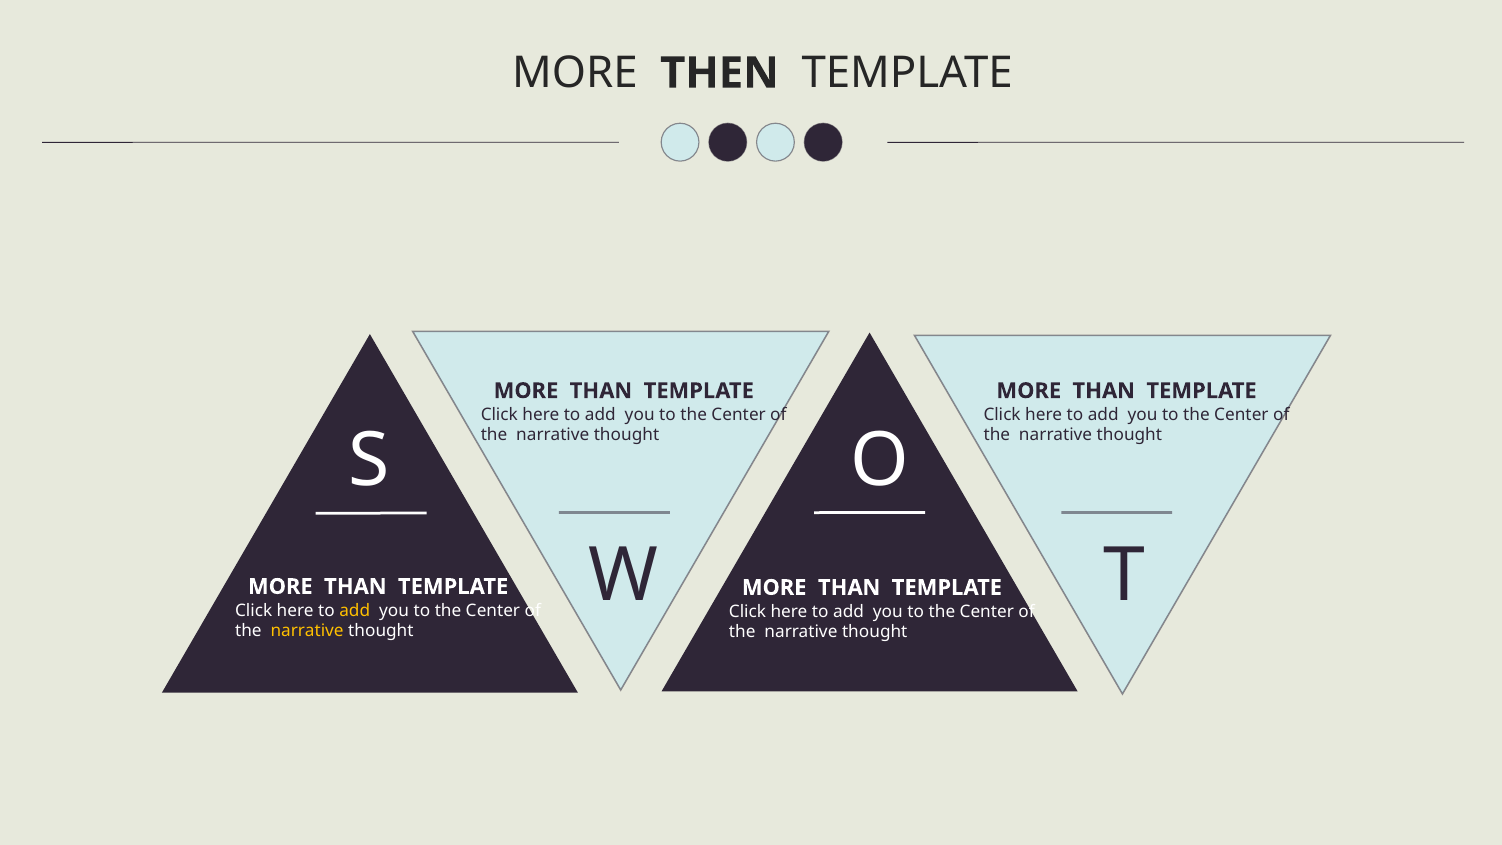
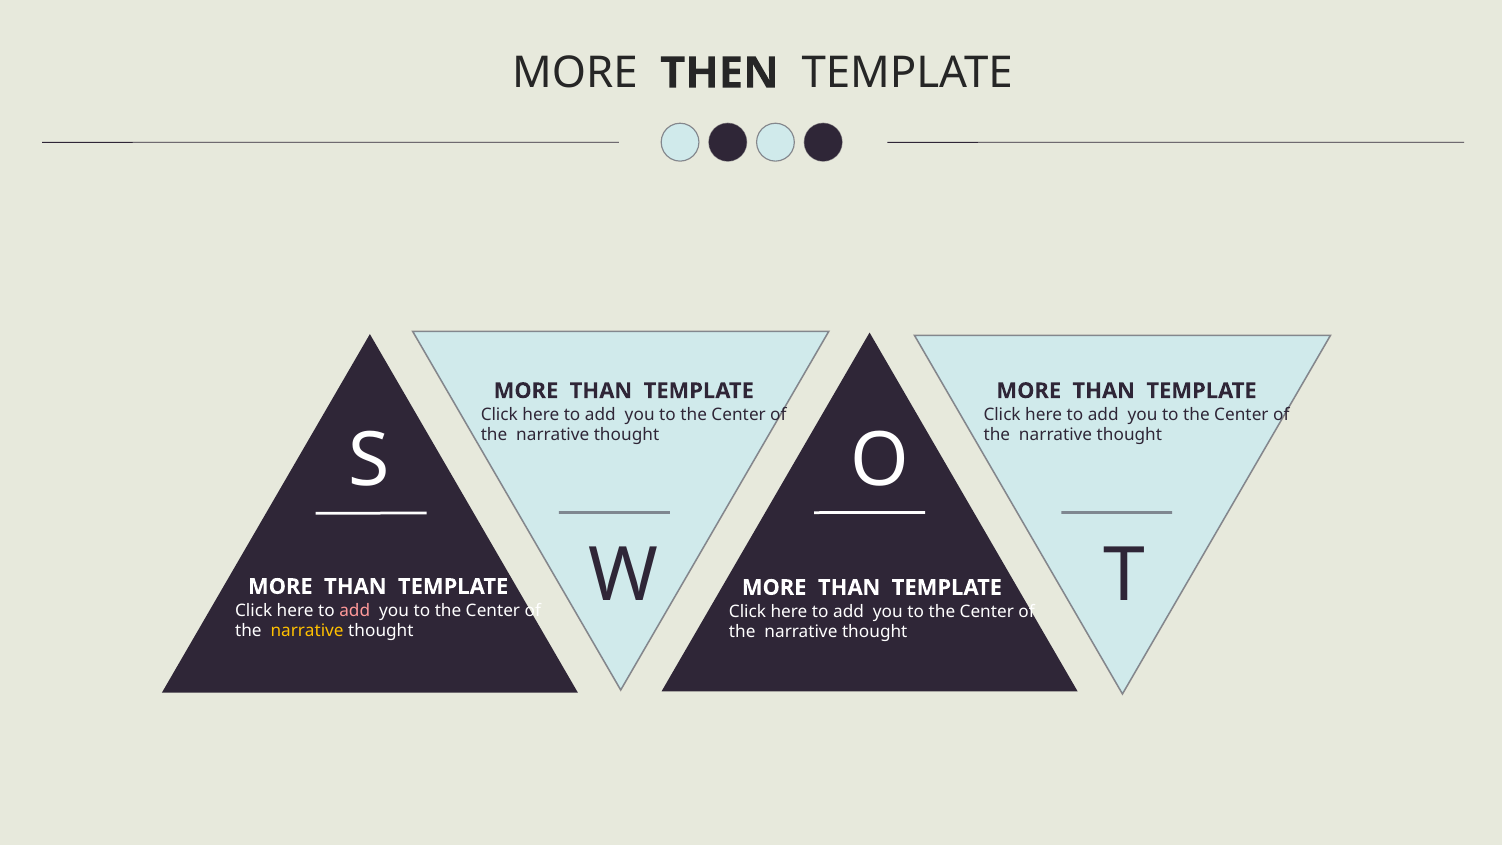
add colour: yellow -> pink (355, 610)
